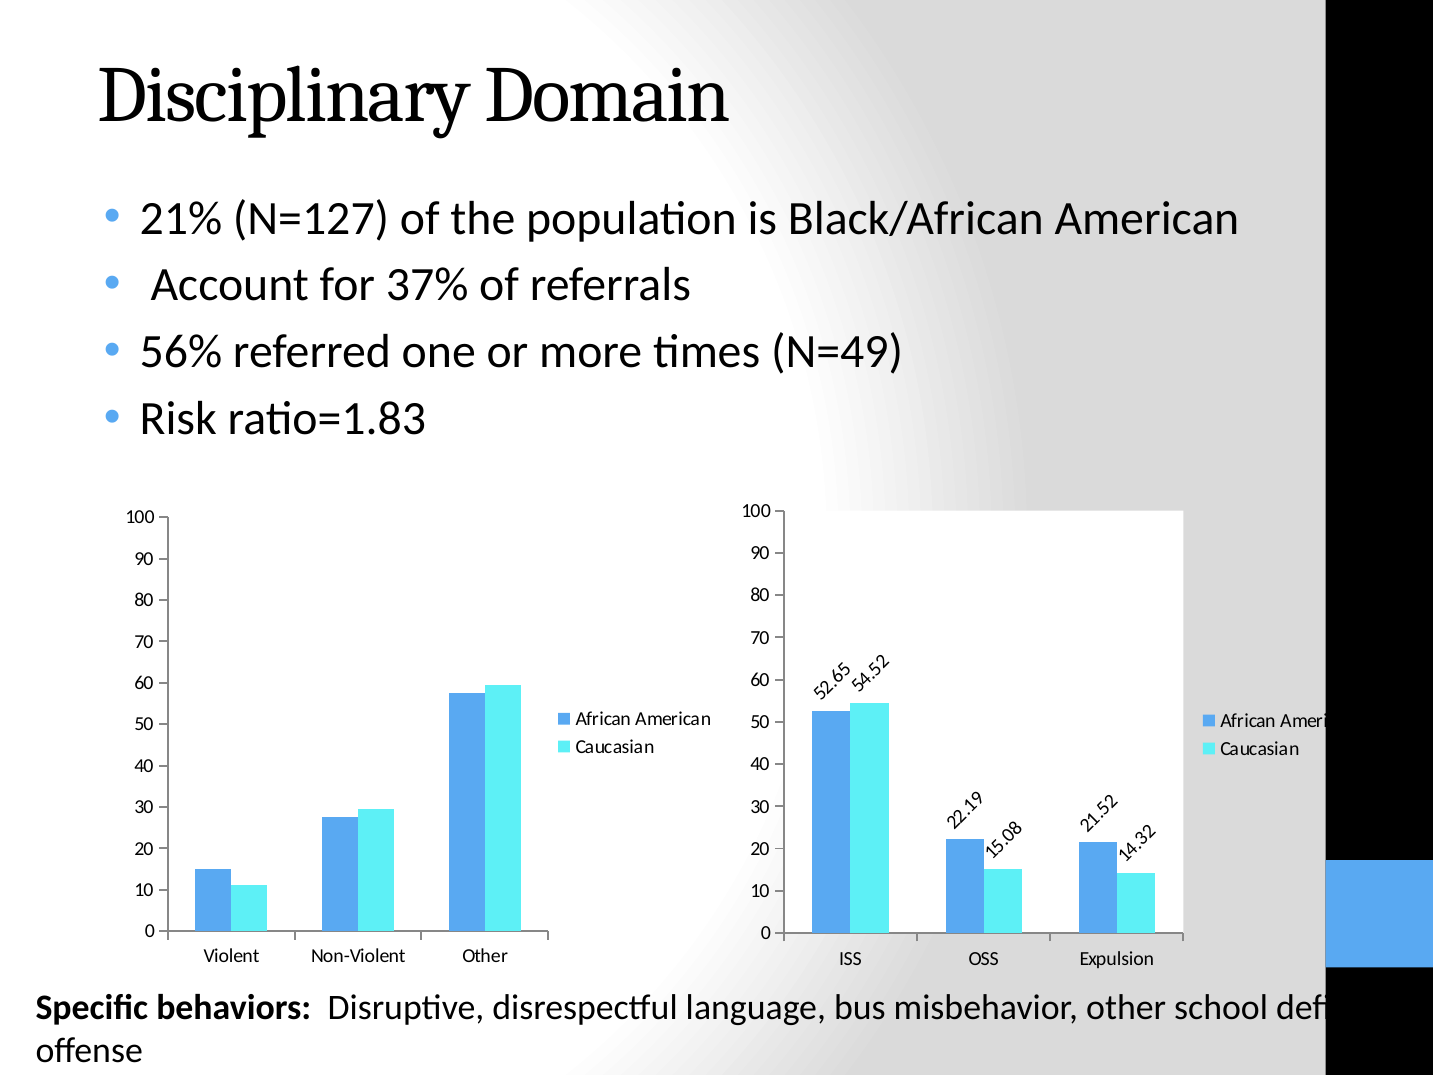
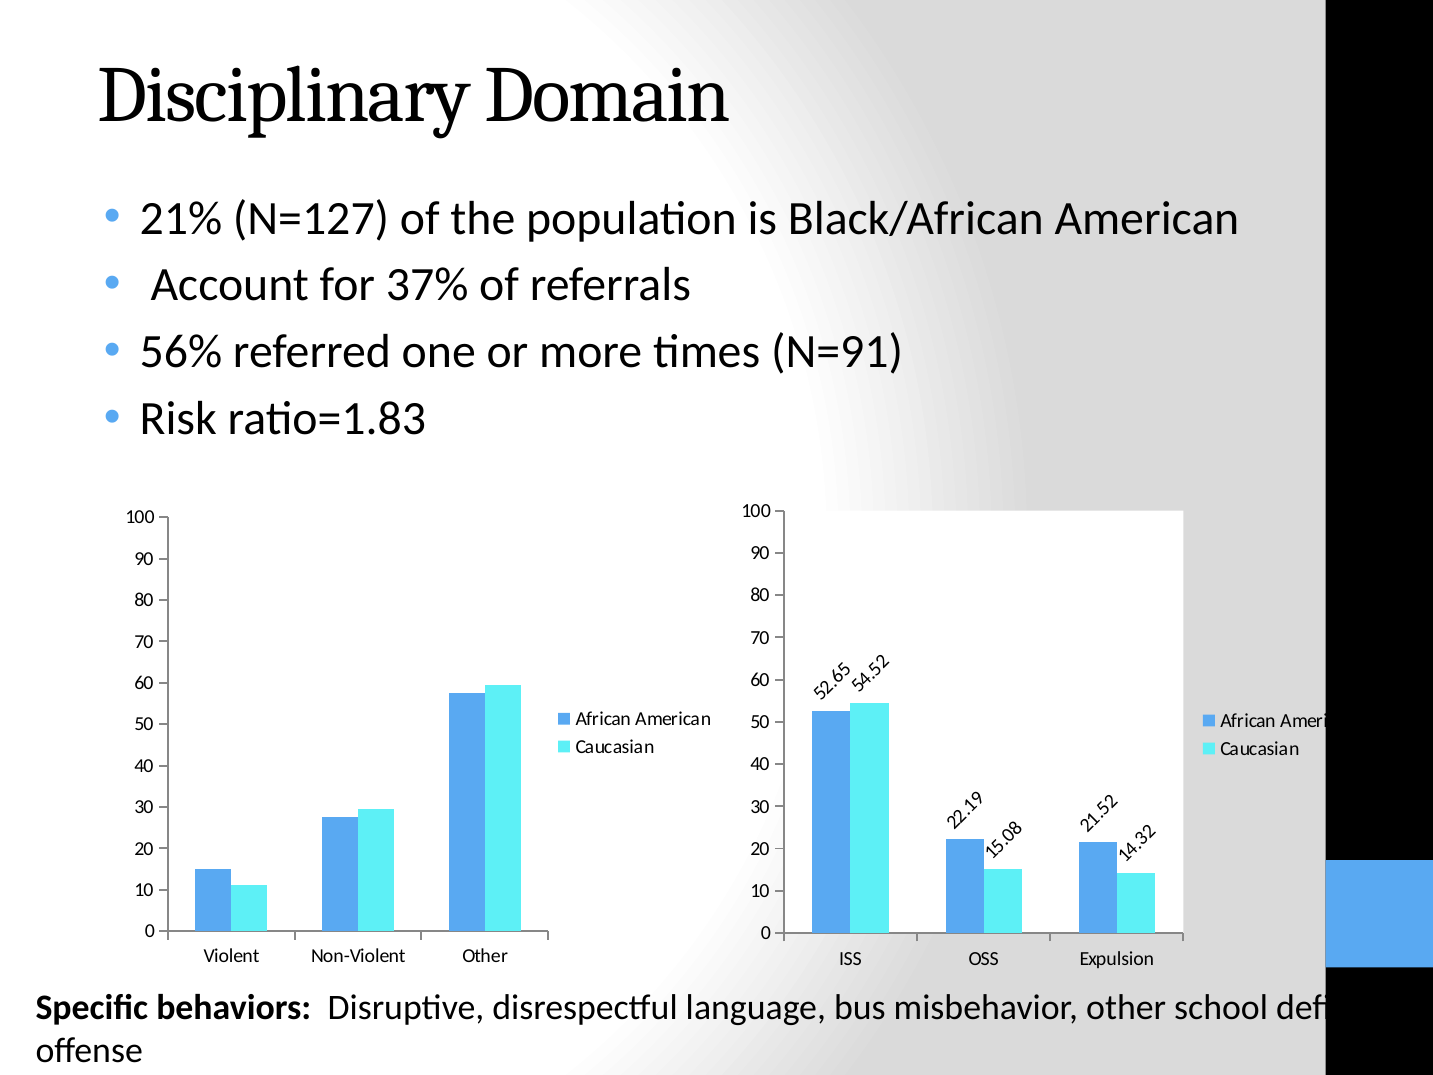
N=49: N=49 -> N=91 (837, 352)
